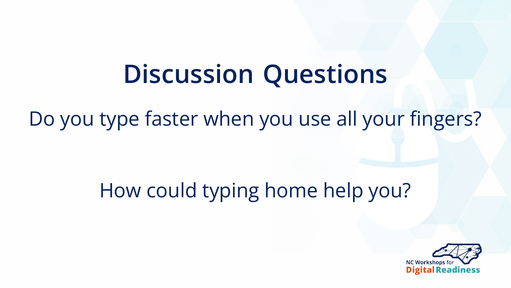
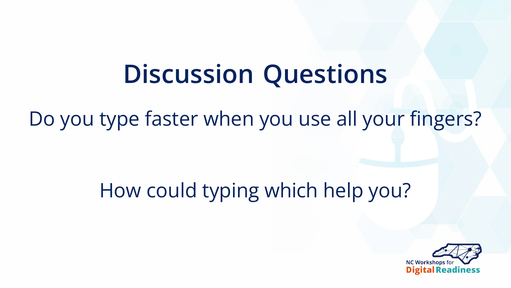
home: home -> which (291, 191)
